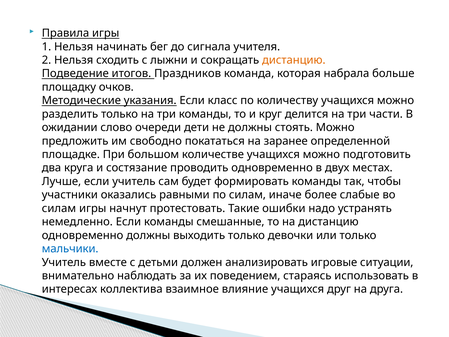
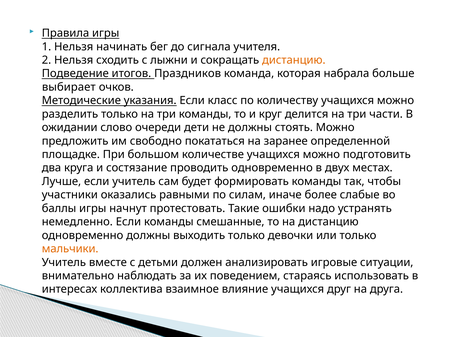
площадку: площадку -> выбирает (69, 87)
силам: силам -> баллы (59, 208)
мальчики colour: blue -> orange (70, 249)
